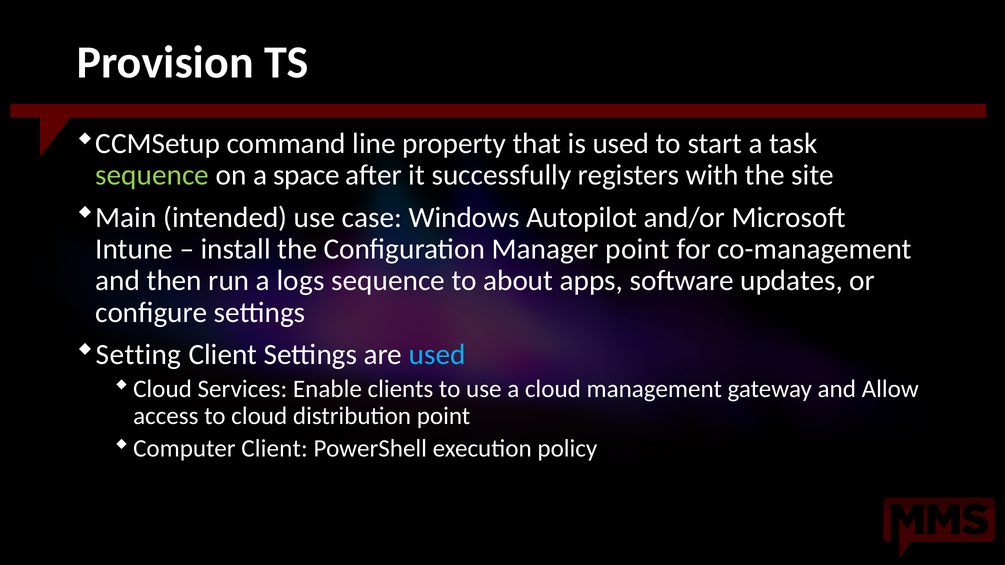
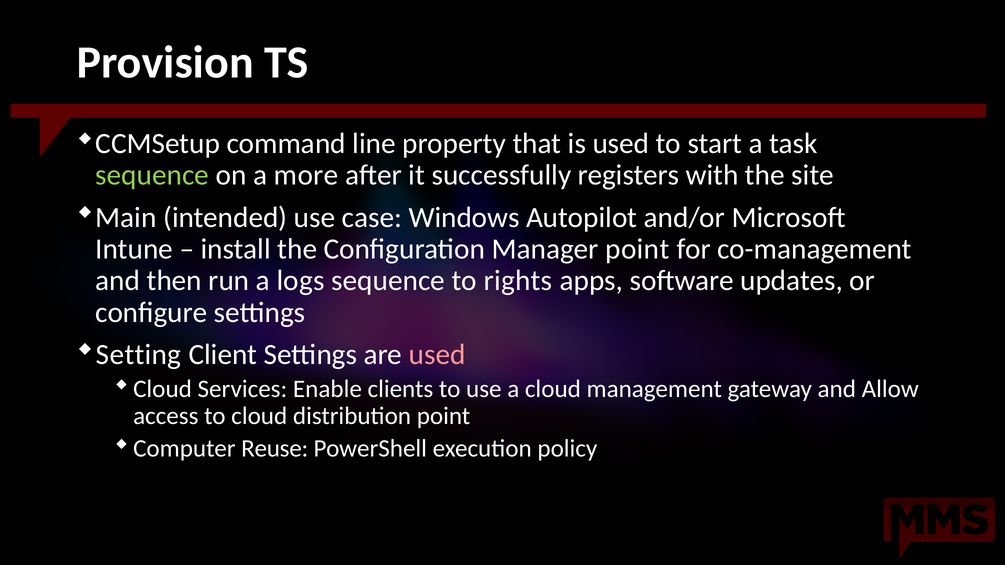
space: space -> more (306, 175)
about: about -> rights (518, 281)
used colour: light blue -> pink (437, 355)
Computer Client: Client -> Reuse (275, 449)
